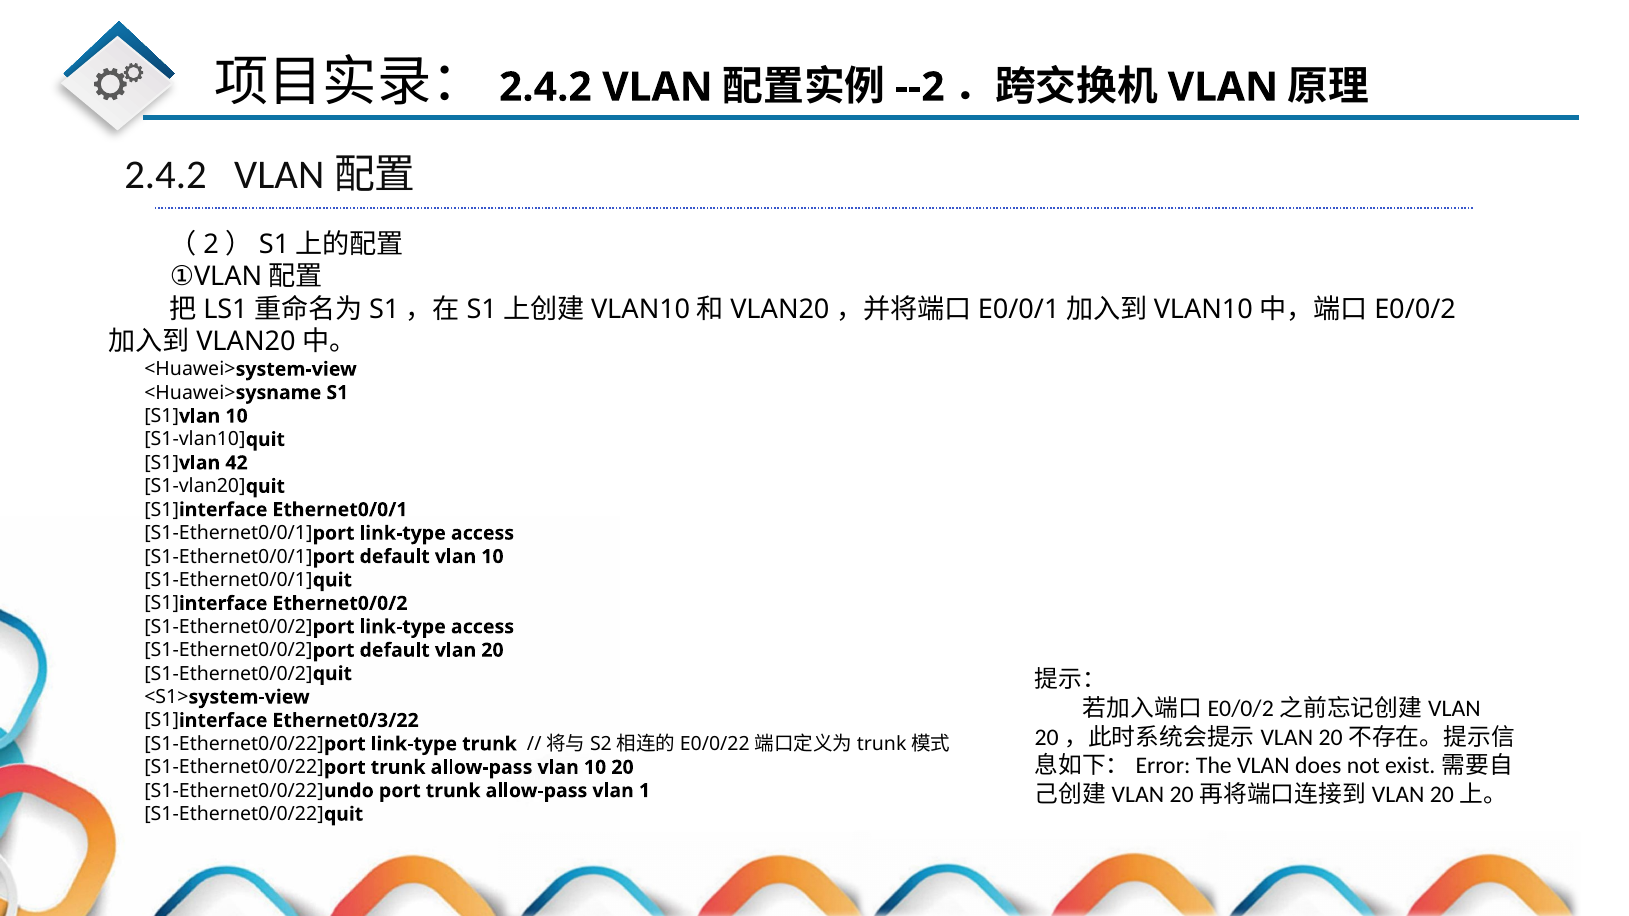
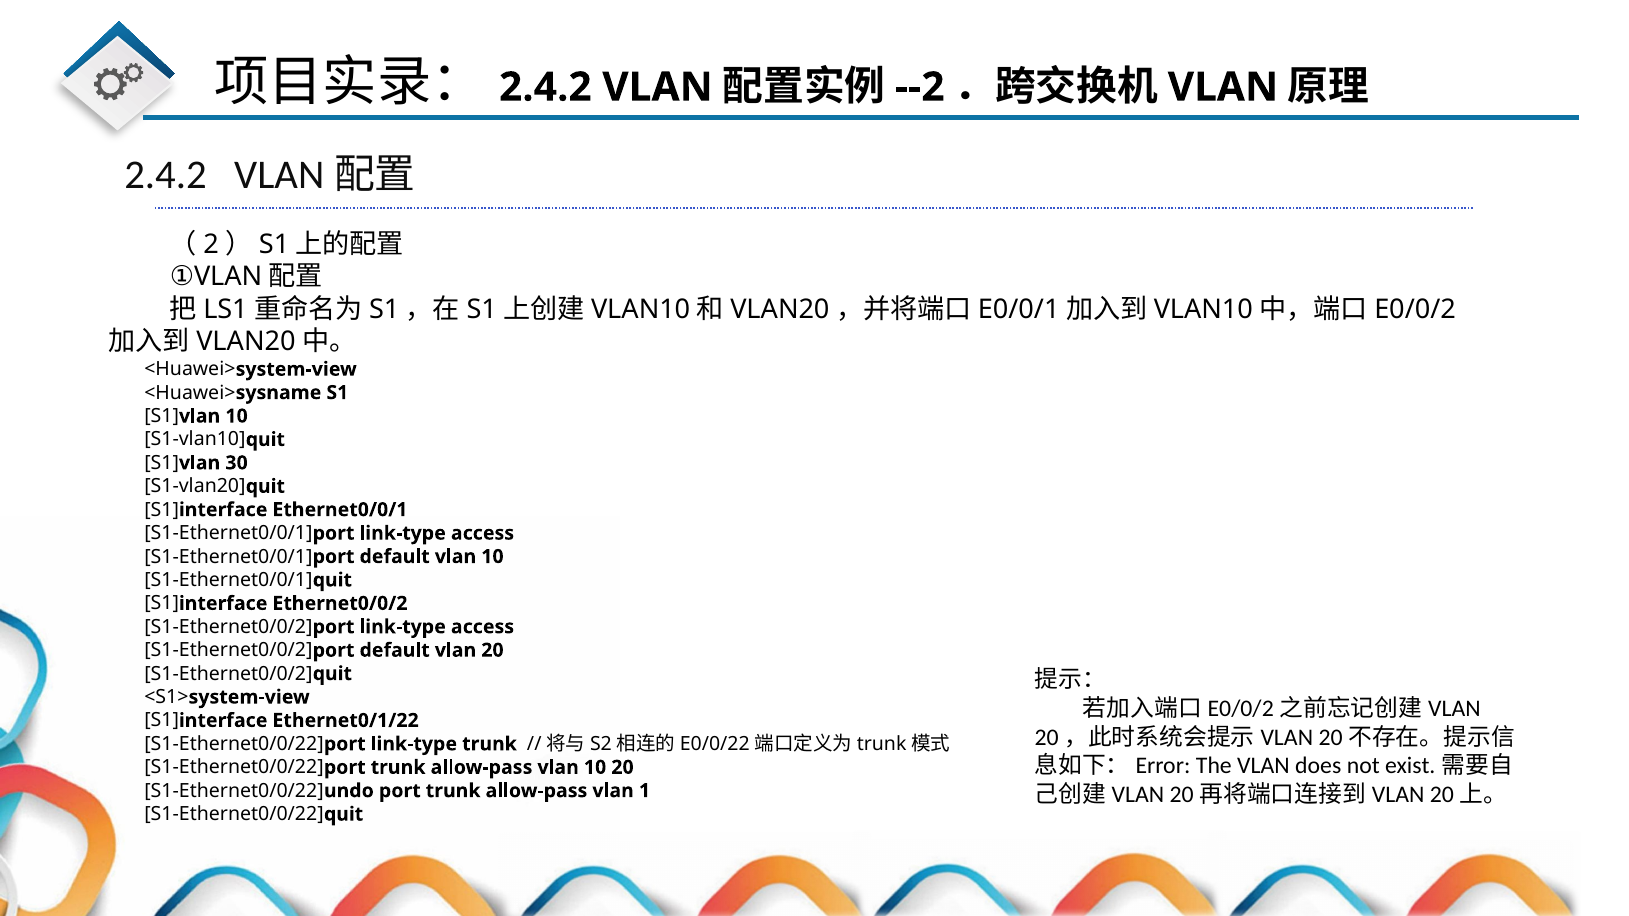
42: 42 -> 30 (237, 463)
Ethernet0/3/22: Ethernet0/3/22 -> Ethernet0/1/22 (346, 721)
